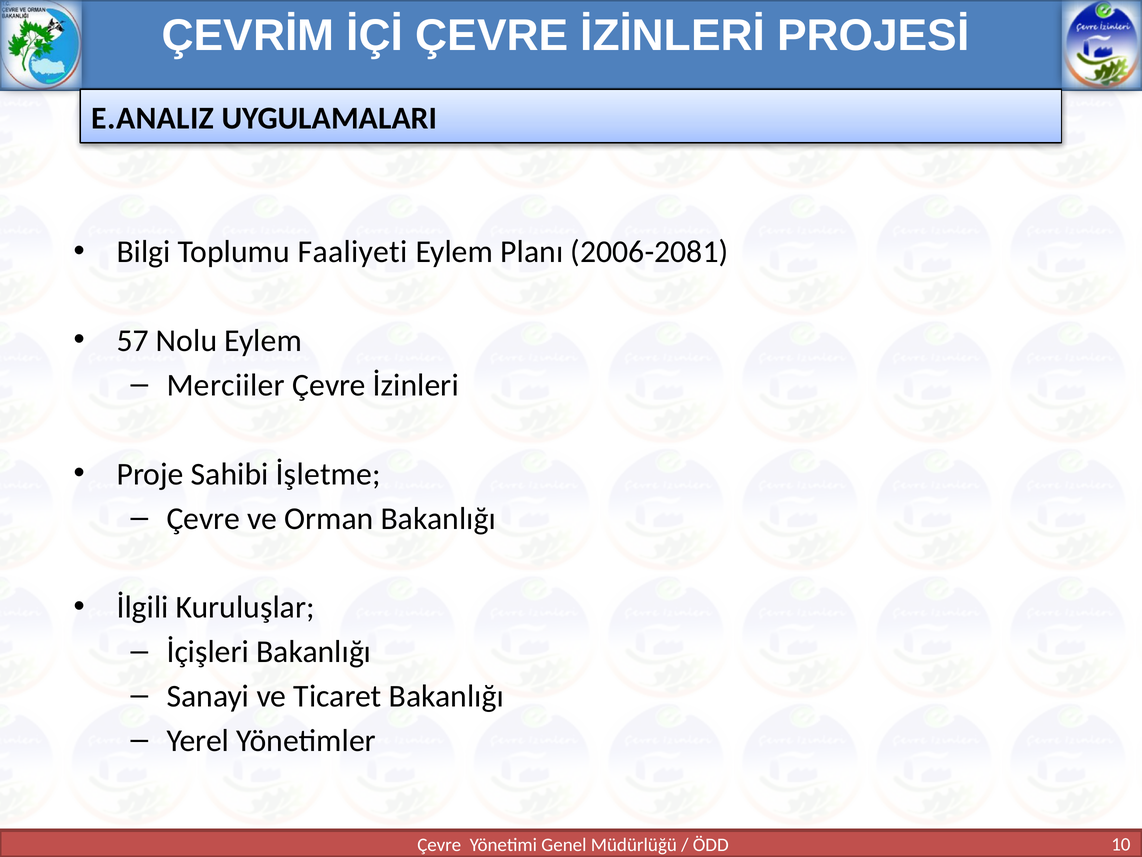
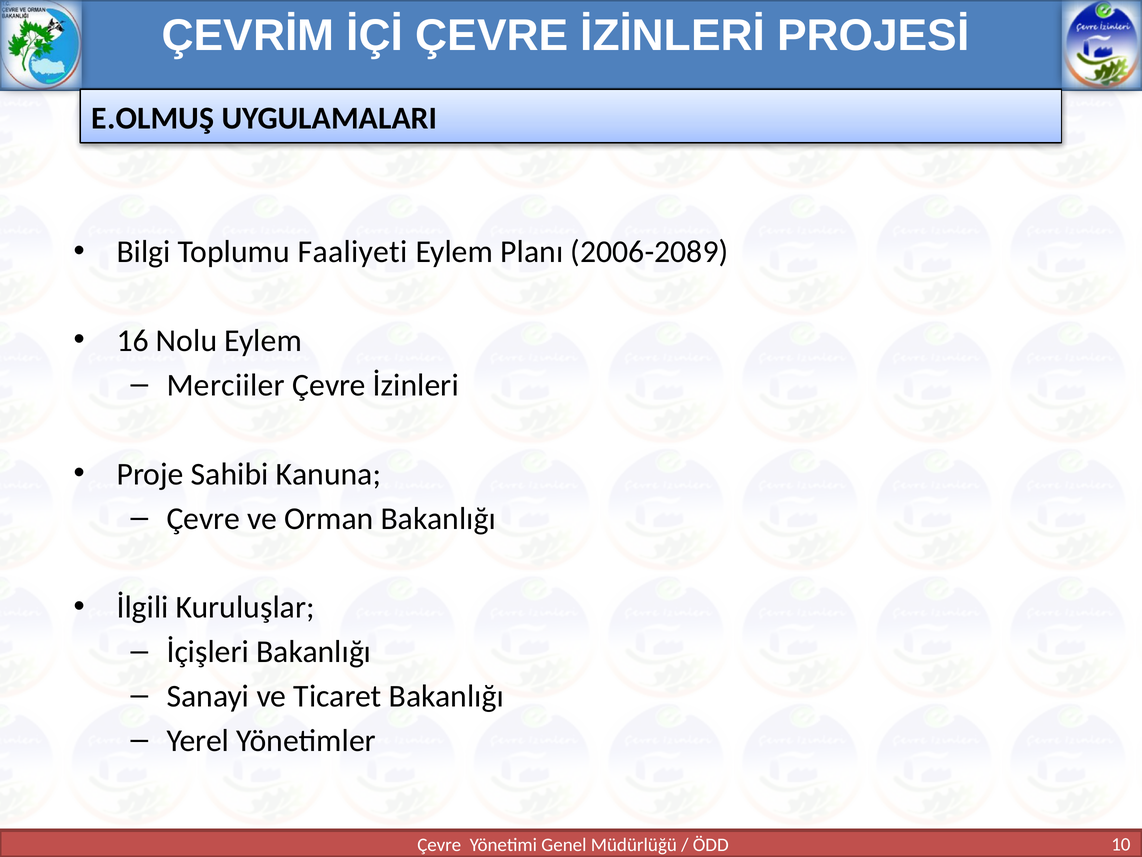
E.ANALIZ: E.ANALIZ -> E.OLMUŞ (153, 118)
2006-2081: 2006-2081 -> 2006-2089 (649, 252)
57: 57 -> 16 (133, 341)
İşletme: İşletme -> Kanuna (328, 474)
